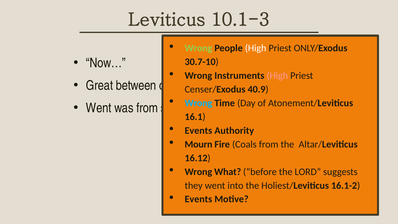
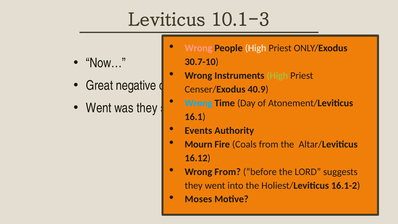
Wrong colour: light green -> pink (198, 48)
High colour: pink -> light green (277, 76)
between: between -> negative (136, 85)
was from: from -> they (147, 108)
Wrong What: What -> From (228, 172)
Events: Events -> Moses (198, 199)
